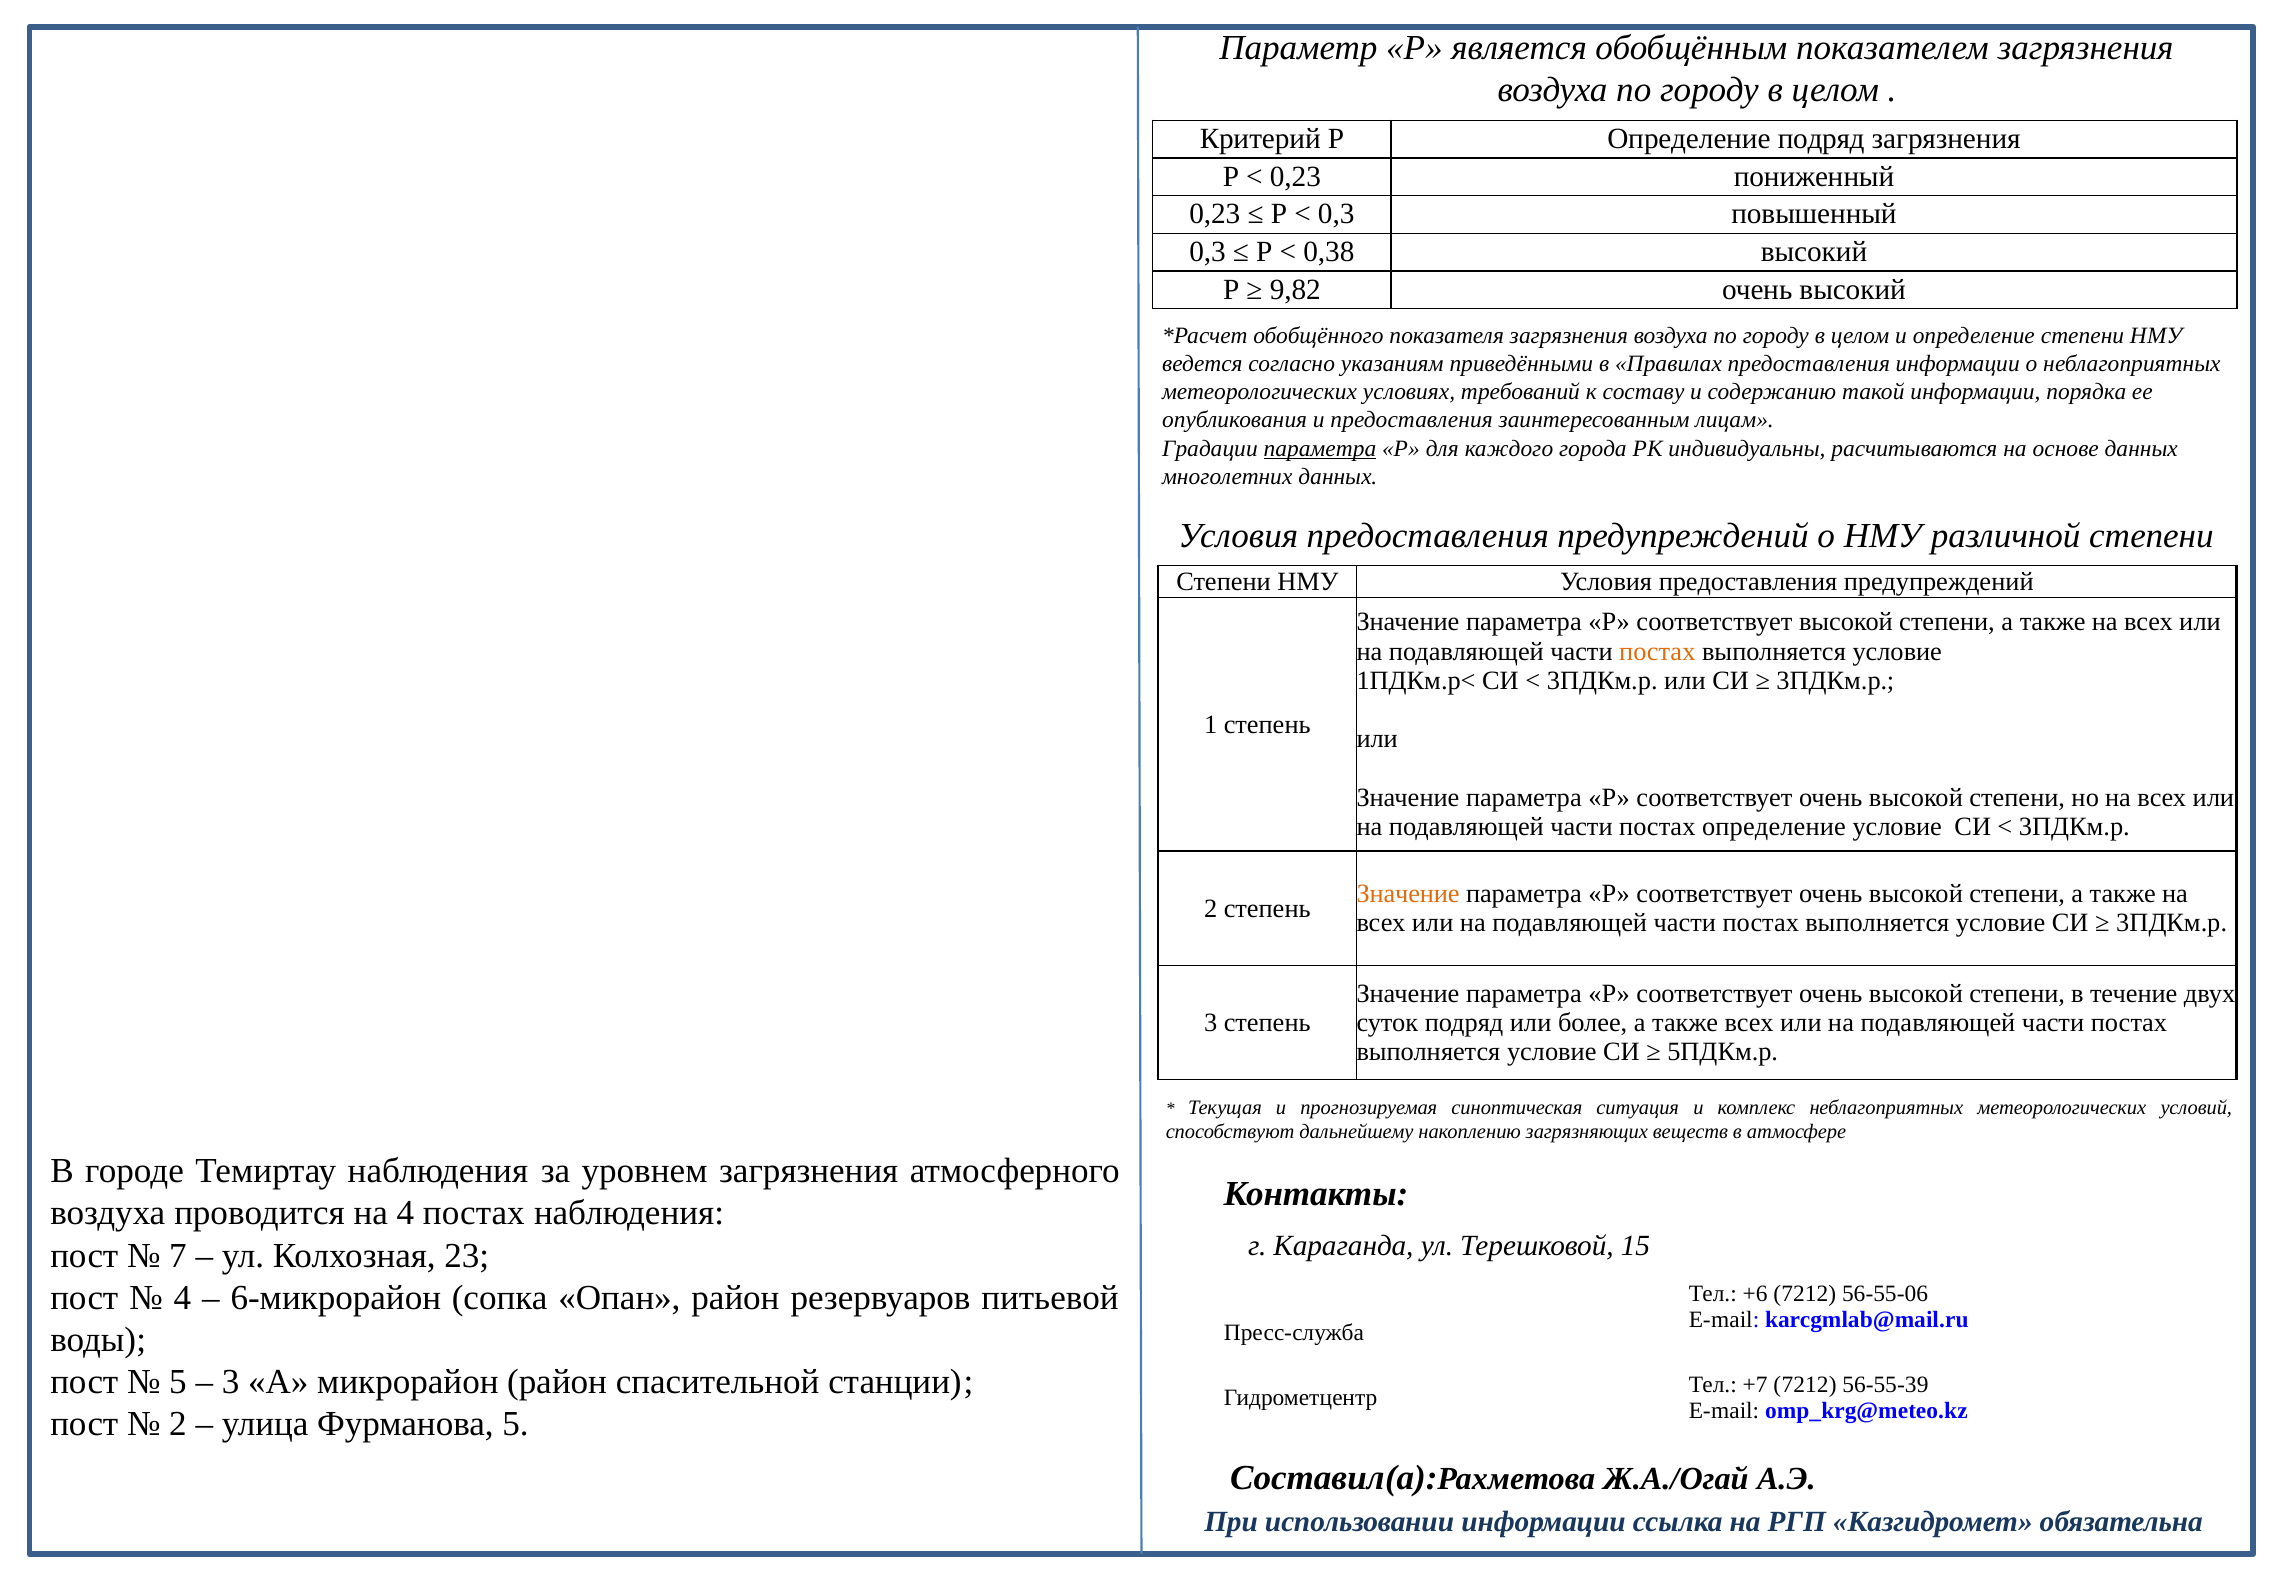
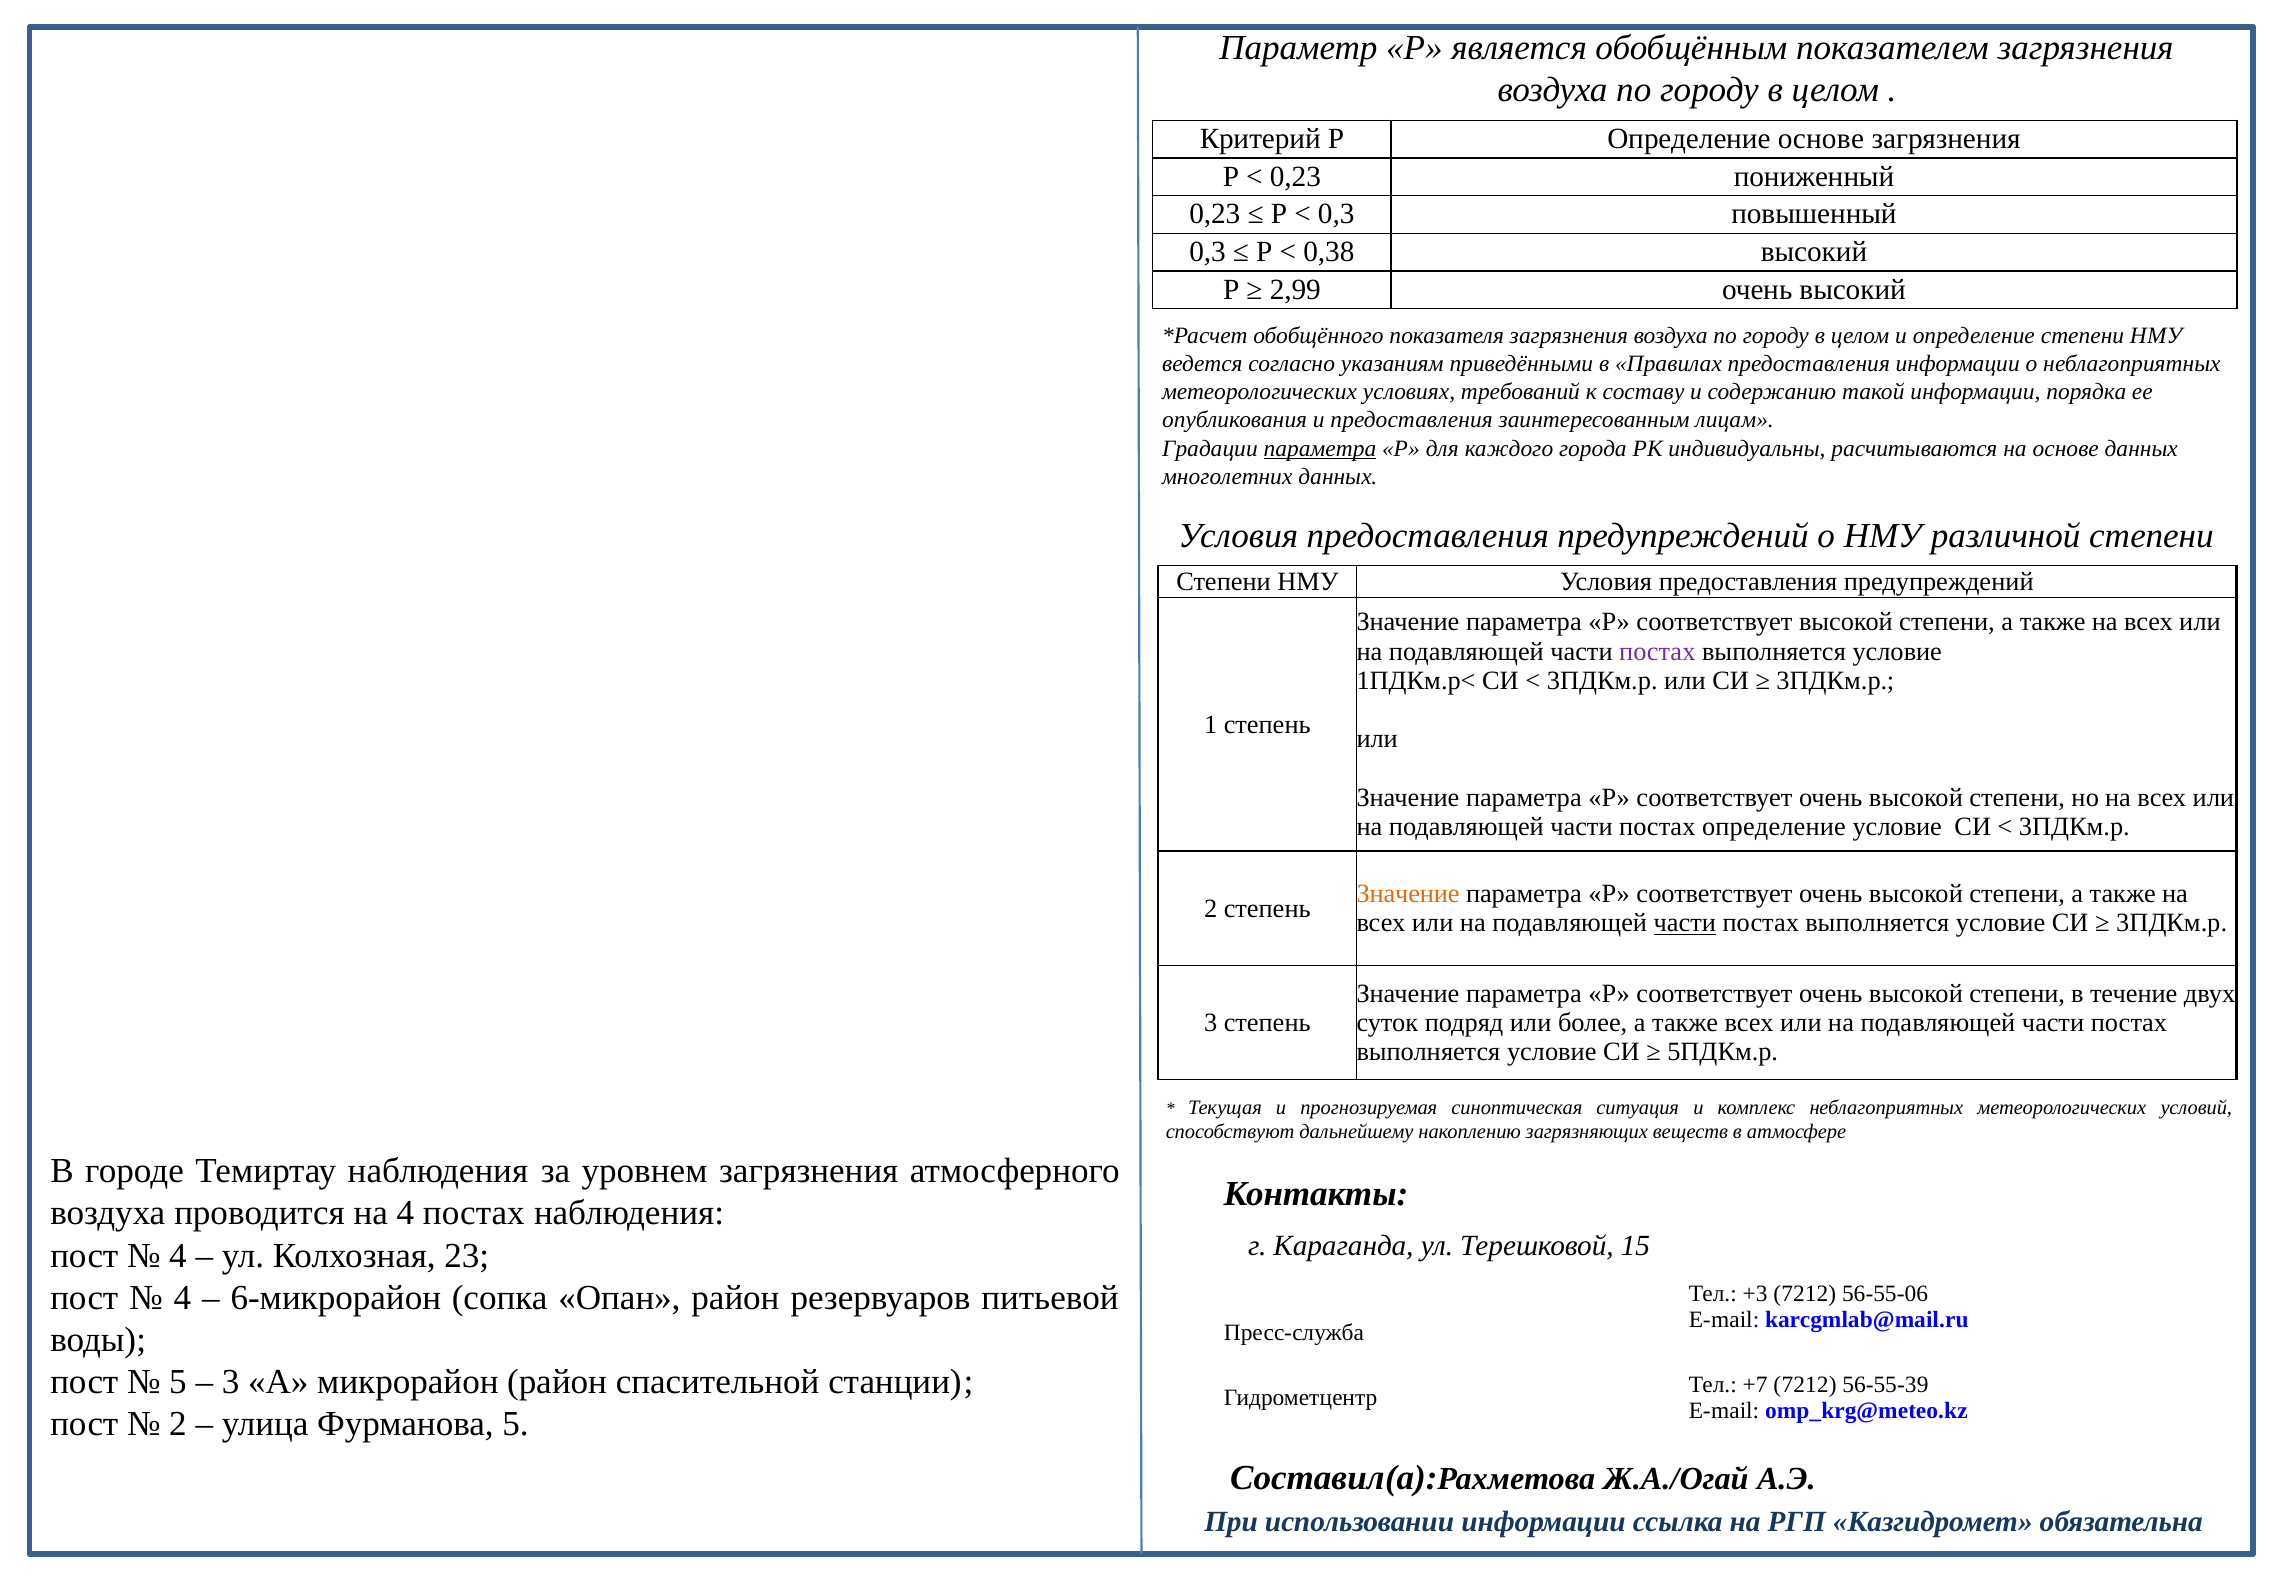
Определение подряд: подряд -> основе (1821, 139)
9,82: 9,82 -> 2,99 (1295, 290)
постах colour: orange -> purple (1657, 651)
части underline: none -> present (1685, 923)
7: 7 -> 4 (178, 1255)
+6: +6 -> +3 (1755, 1293)
